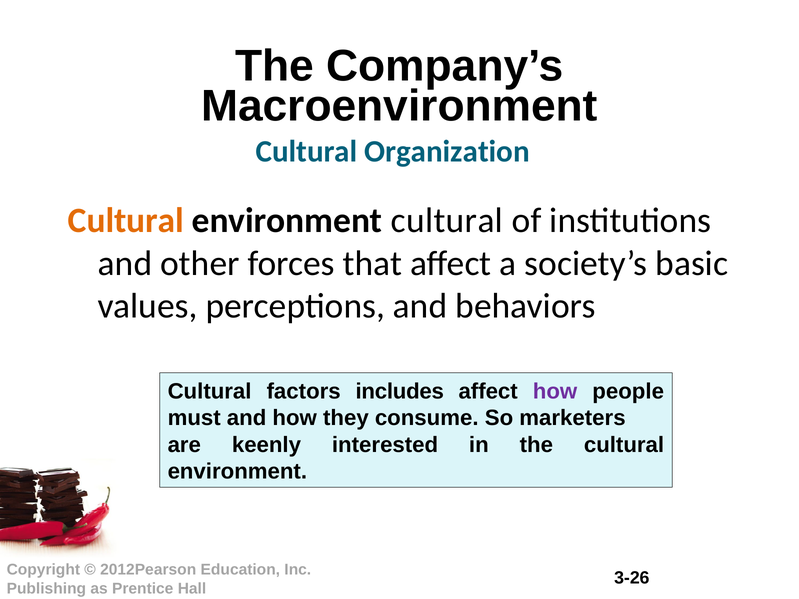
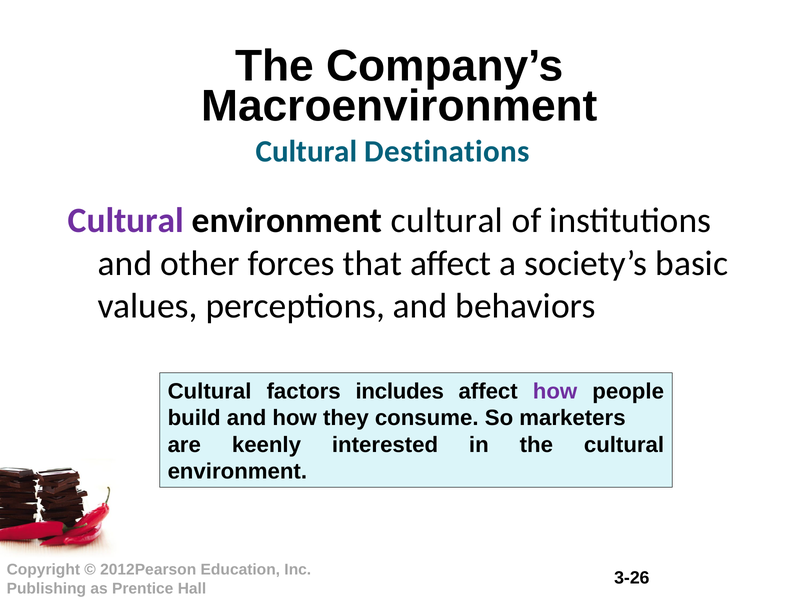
Organization: Organization -> Destinations (447, 151)
Cultural colour: orange -> purple (126, 221)
must: must -> build (194, 418)
